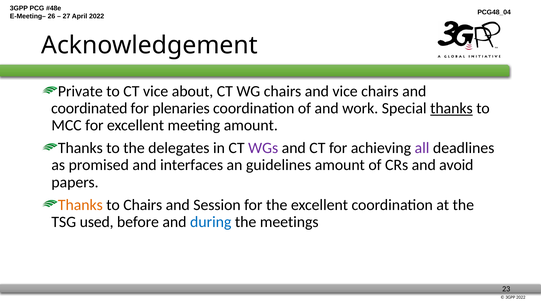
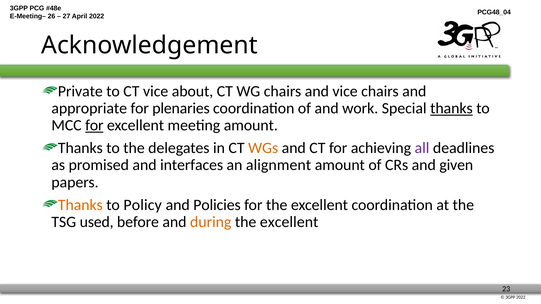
coordinated: coordinated -> appropriate (89, 109)
for underline: none -> present (94, 126)
WGs colour: purple -> orange (263, 148)
guidelines: guidelines -> alignment (279, 165)
avoid: avoid -> given (456, 165)
to Chairs: Chairs -> Policy (143, 205)
Session: Session -> Policies (217, 205)
during colour: blue -> orange (211, 222)
meetings: meetings -> excellent (289, 222)
